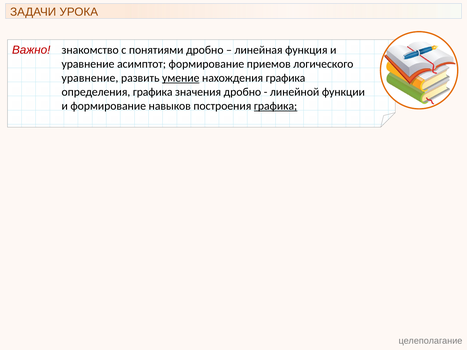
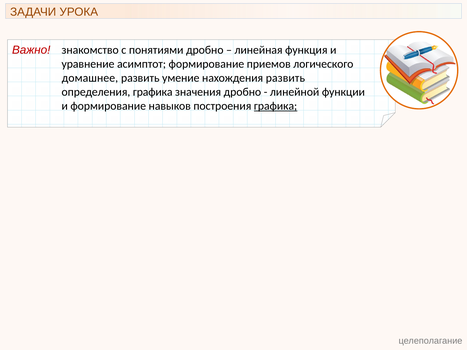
уравнение: уравнение -> домашнее (90, 78)
умение underline: present -> none (181, 78)
нахождения графика: графика -> развить (285, 78)
